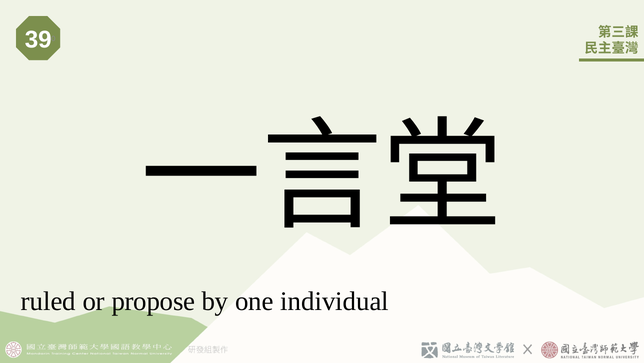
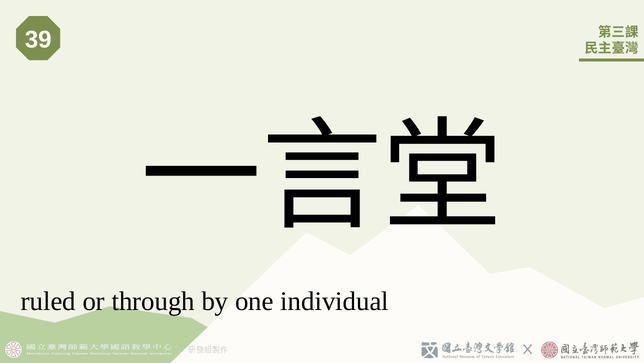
propose: propose -> through (153, 301)
